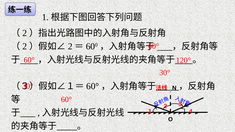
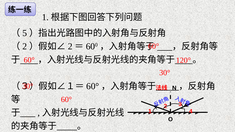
2: 2 -> 5 (25, 33)
